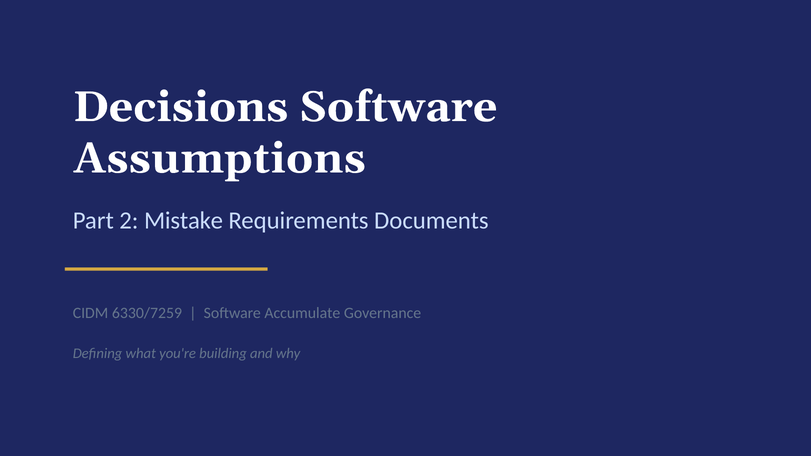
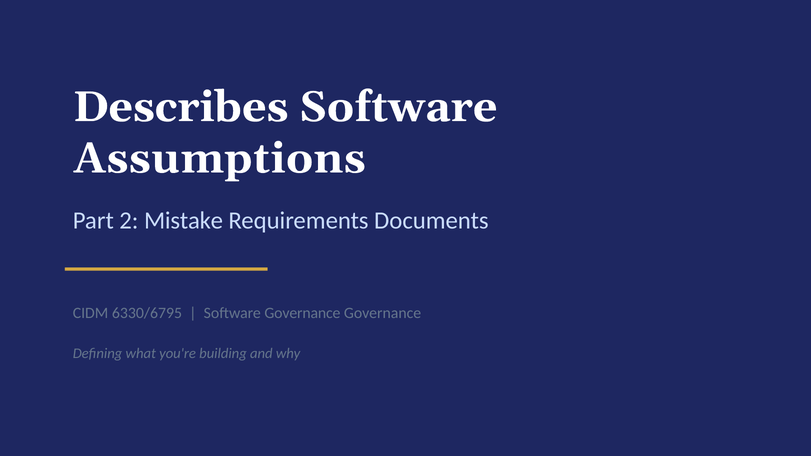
Decisions: Decisions -> Describes (181, 107)
6330/7259: 6330/7259 -> 6330/6795 (147, 313)
Software Accumulate: Accumulate -> Governance (302, 313)
